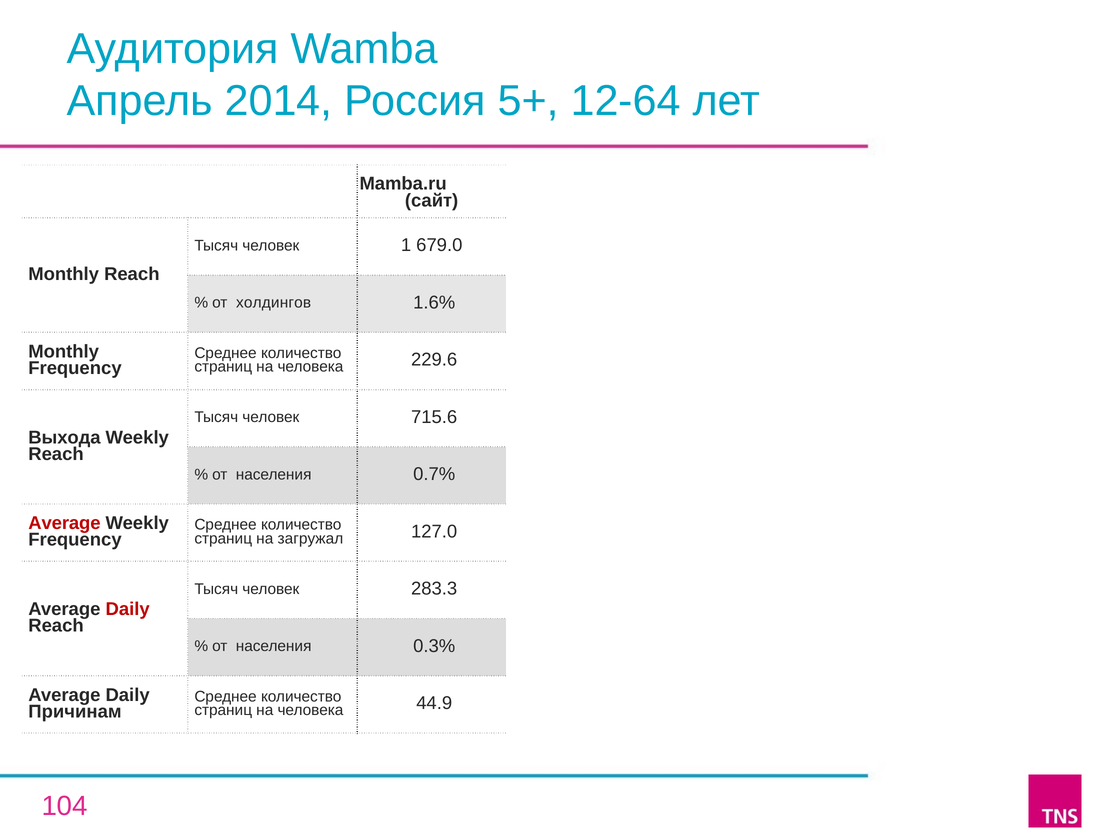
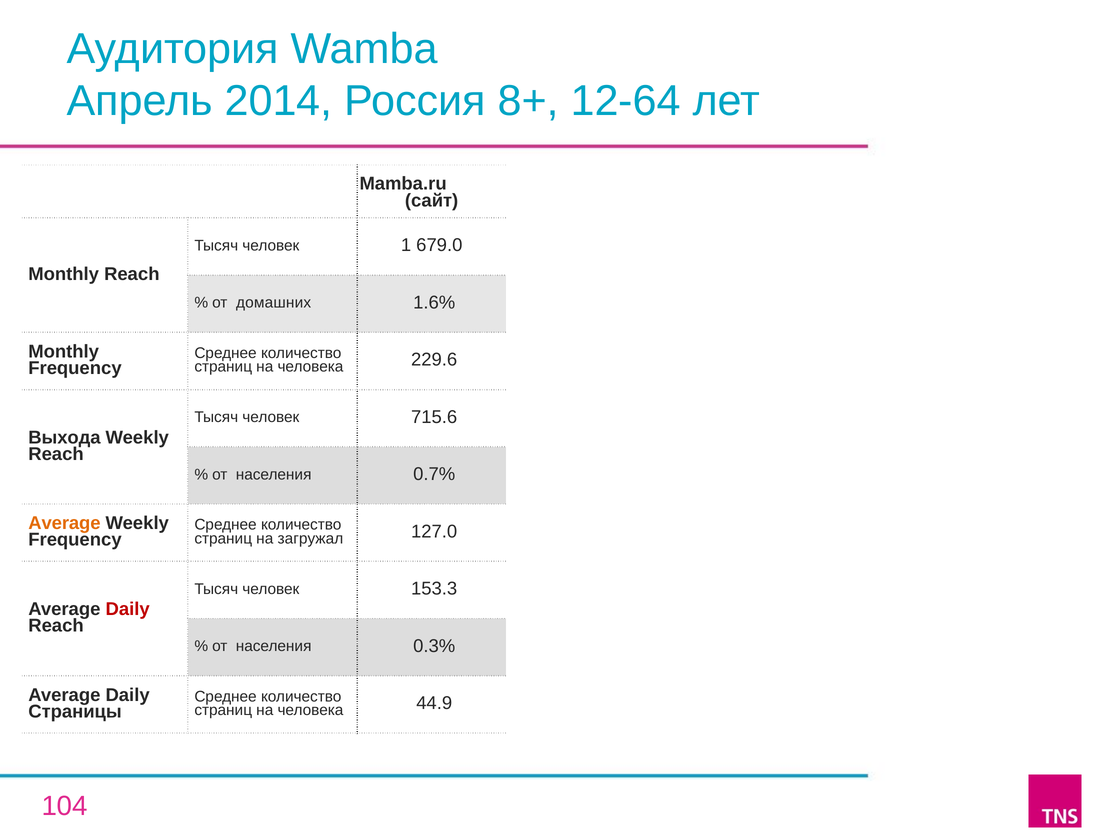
5+: 5+ -> 8+ (528, 101)
холдингов: холдингов -> домашних (274, 303)
Average colour: red -> orange (64, 523)
283.3: 283.3 -> 153.3 (434, 588)
Причинам: Причинам -> Страницы (75, 711)
